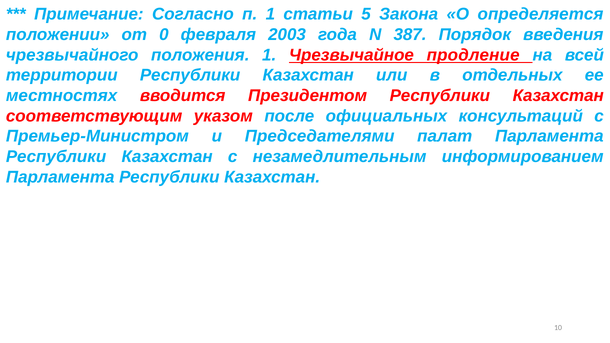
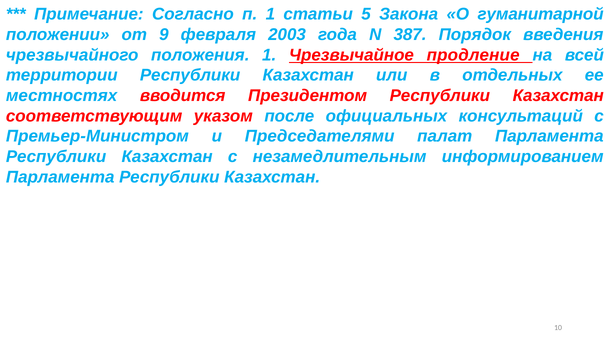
определяется: определяется -> гуманитарной (541, 14)
0: 0 -> 9 (164, 35)
